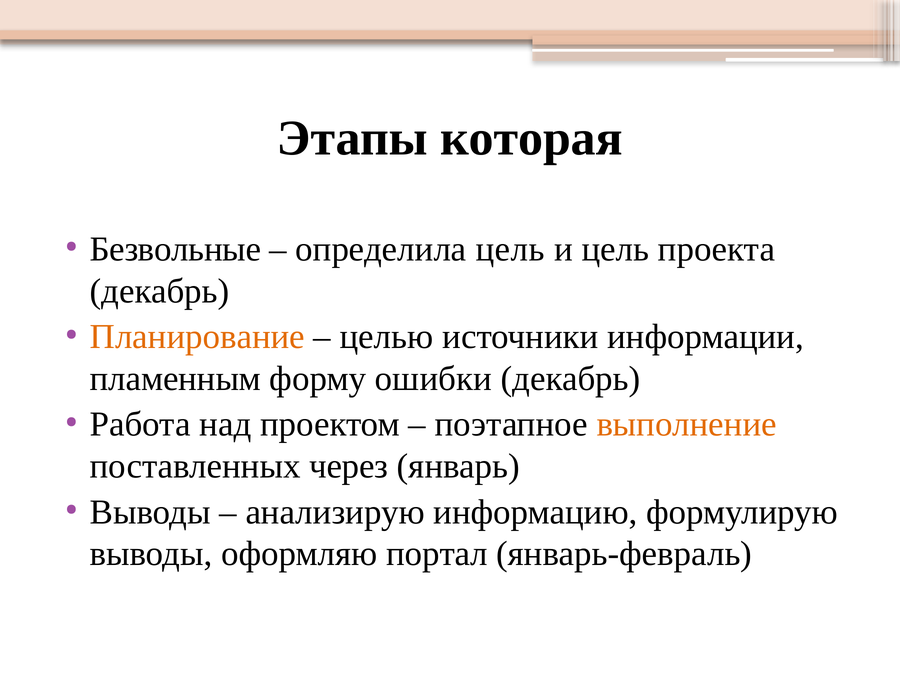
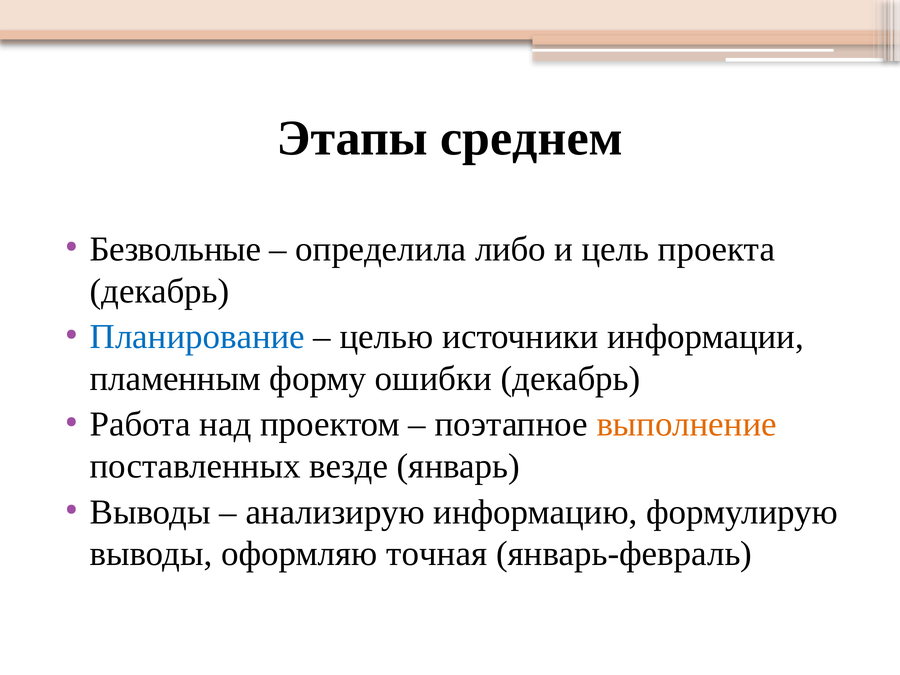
которая: которая -> среднем (532, 138)
определила цель: цель -> либо (510, 249)
Планирование colour: orange -> blue (197, 337)
через: через -> везде (349, 466)
портал: портал -> точная (437, 554)
